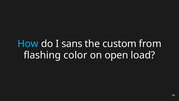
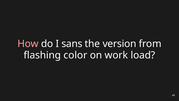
How colour: light blue -> pink (28, 44)
custom: custom -> version (119, 44)
open: open -> work (116, 55)
